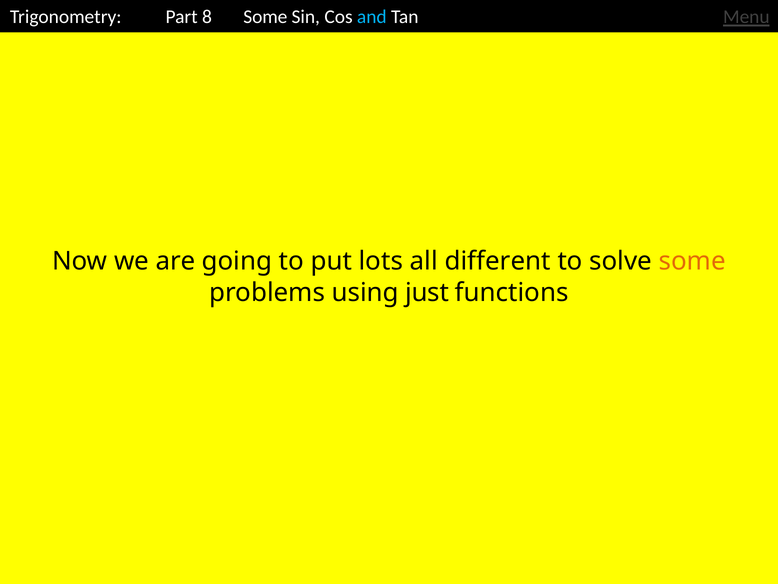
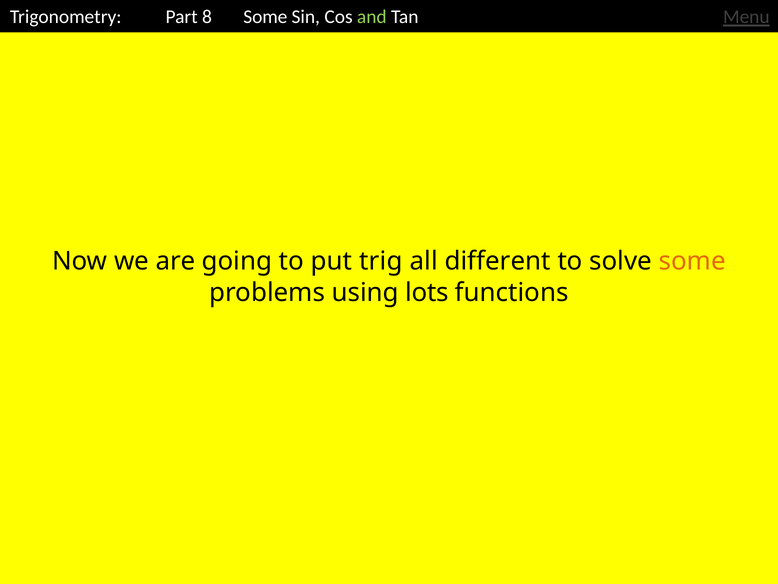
and colour: light blue -> light green (372, 17)
lots: lots -> trig (381, 261)
just: just -> lots (427, 292)
